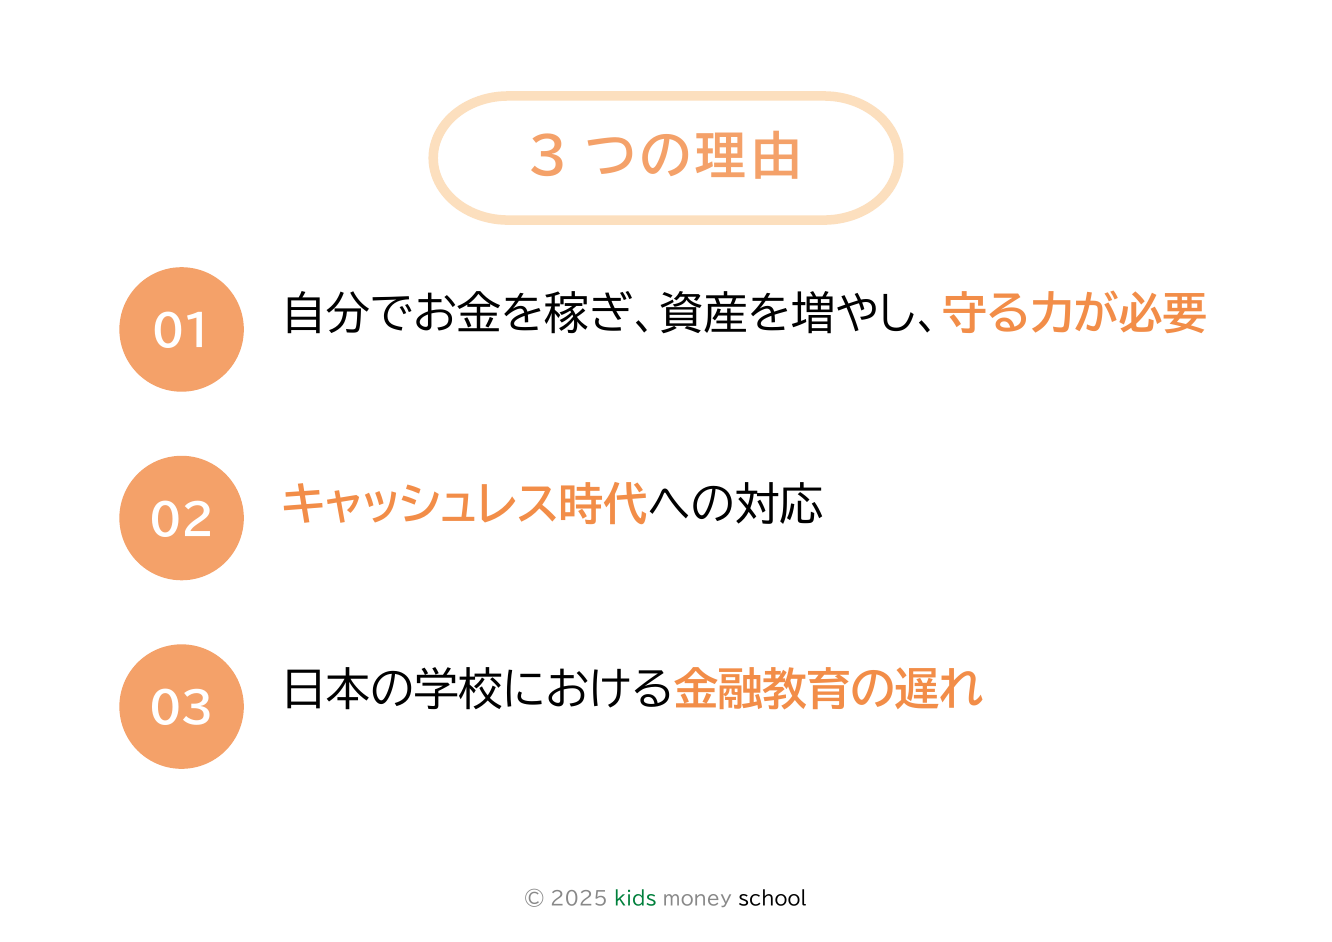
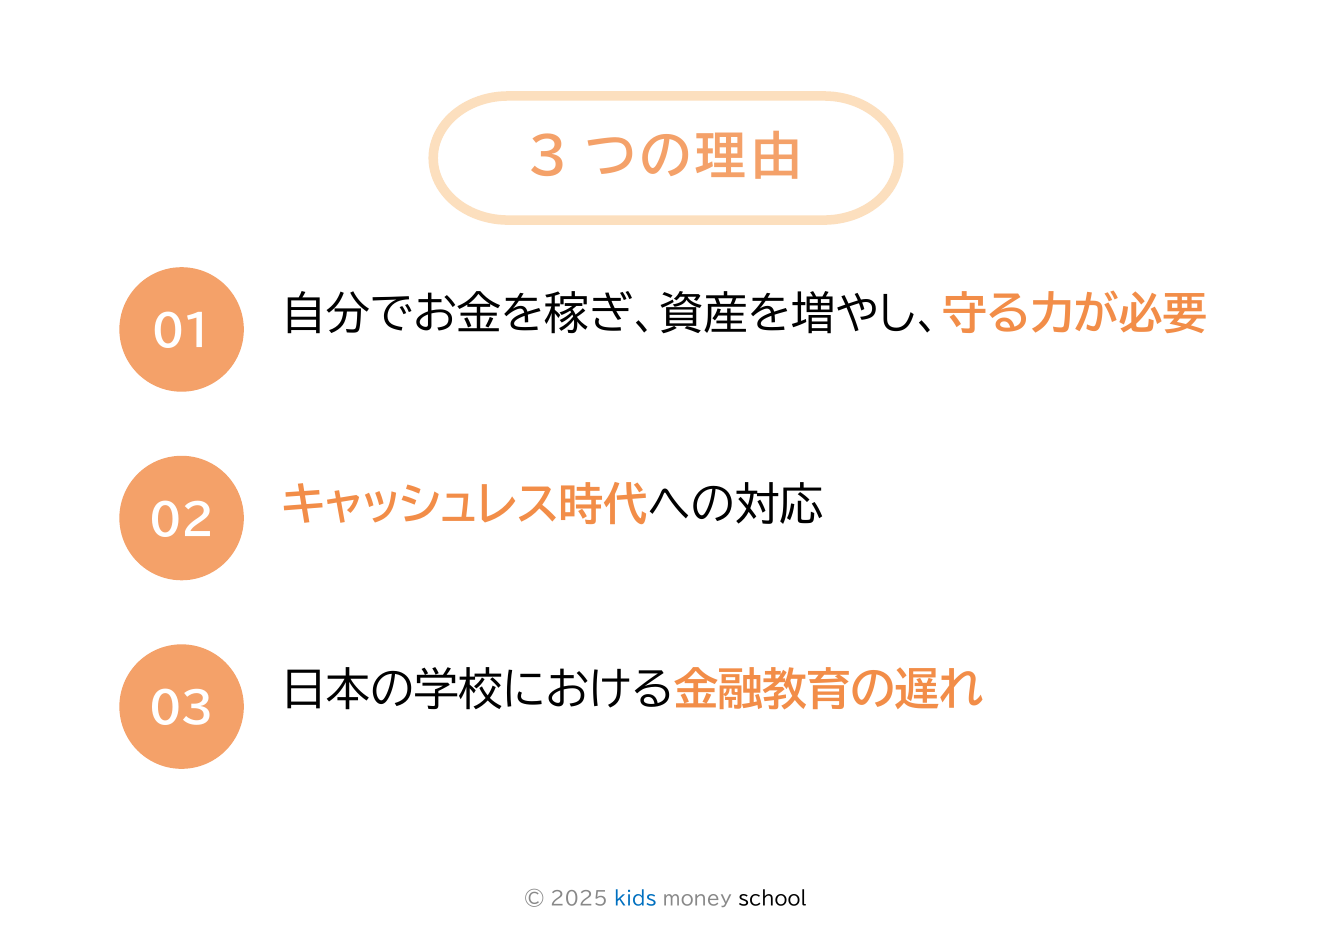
kids colour: green -> blue (635, 899)
